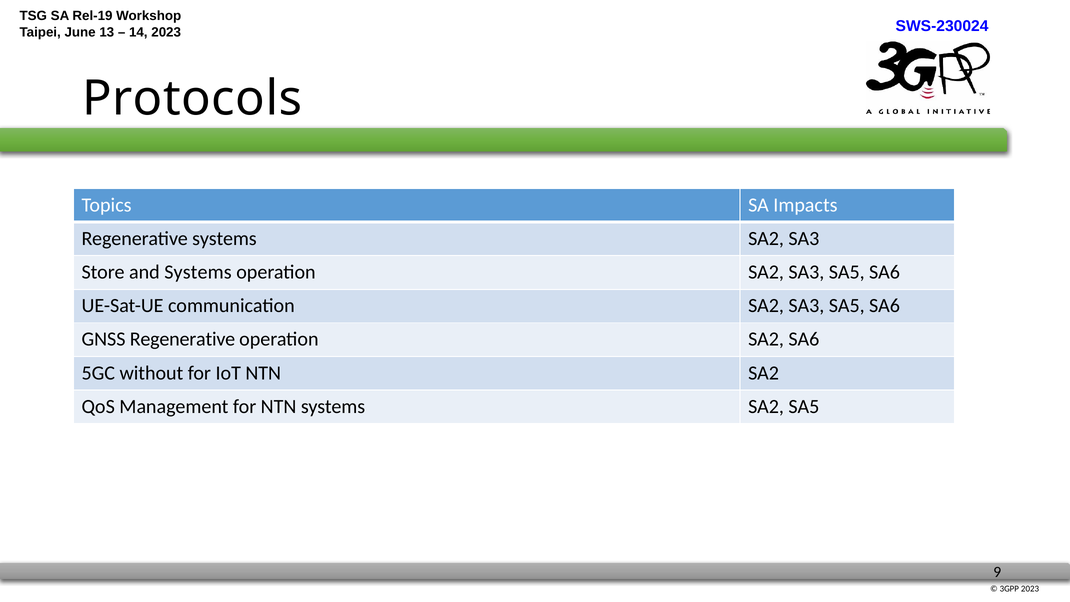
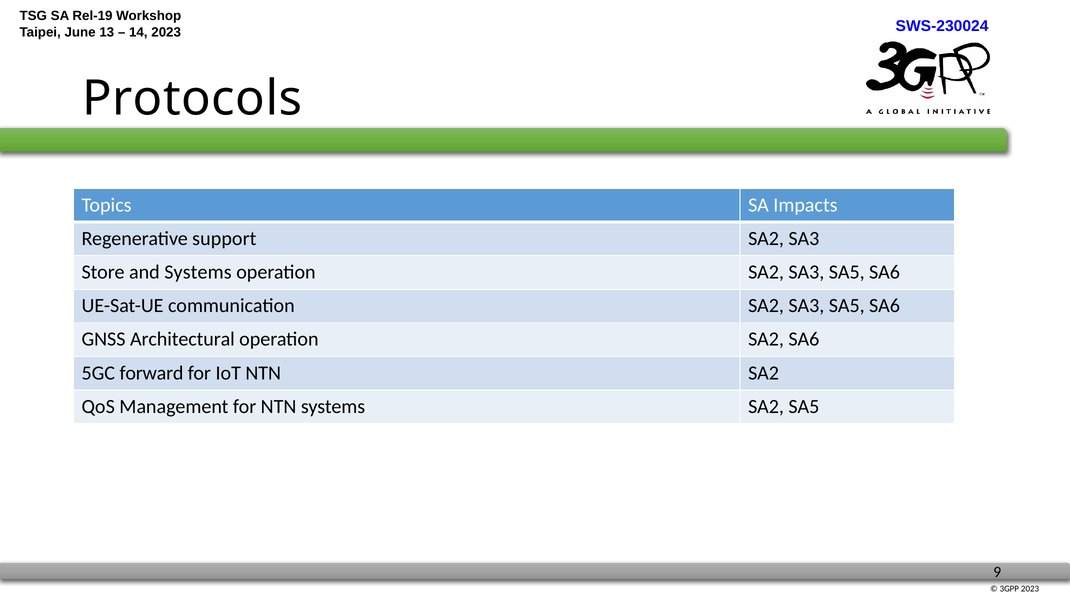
Regenerative systems: systems -> support (224, 238)
GNSS Regenerative: Regenerative -> Architectural (182, 339)
without: without -> forward (151, 373)
